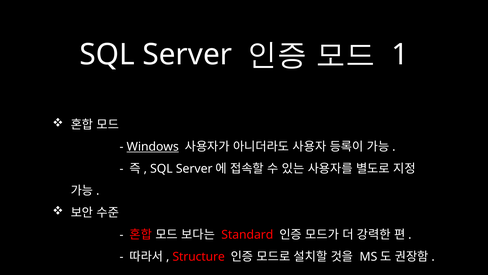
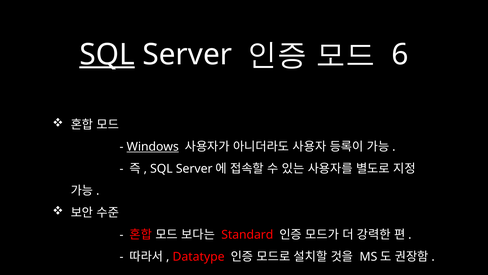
SQL underline: none -> present (107, 54)
1: 1 -> 6 (400, 54)
Structure: Structure -> Datatype (199, 256)
